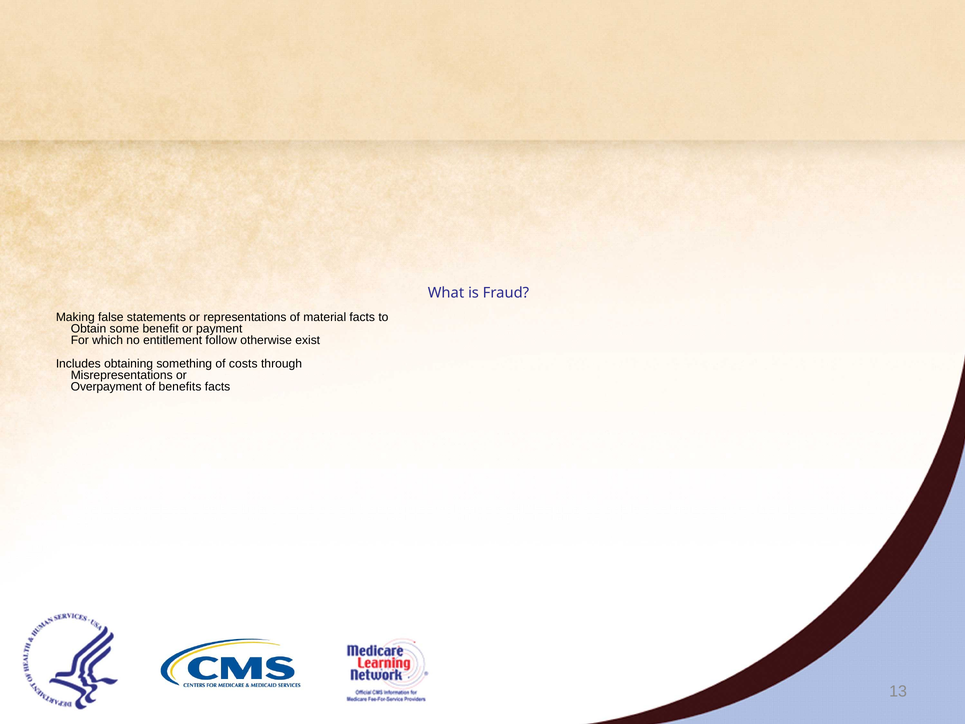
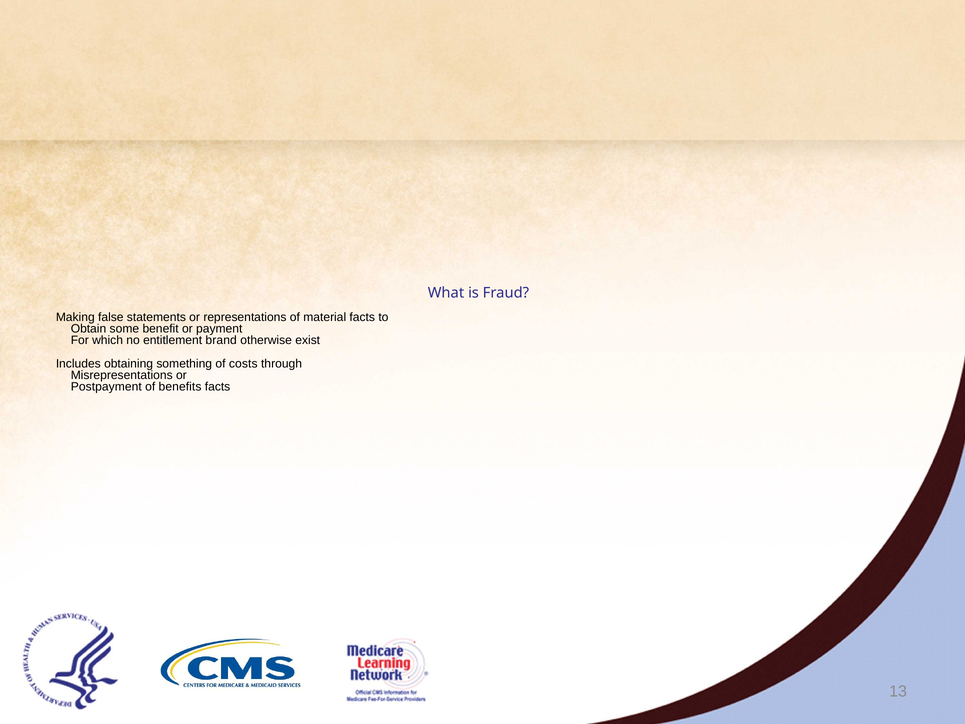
follow: follow -> brand (221, 340)
Overpayment: Overpayment -> Postpayment (106, 387)
